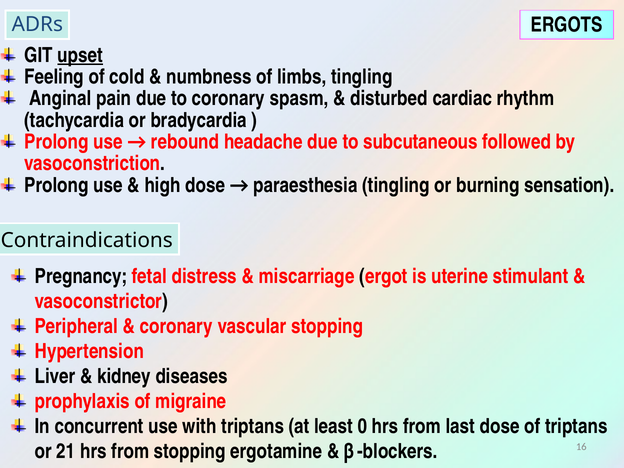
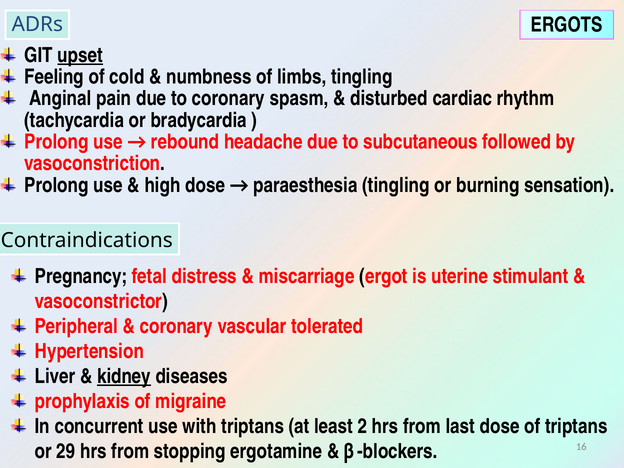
vascular stopping: stopping -> tolerated (327, 327)
kidney underline: none -> present (124, 376)
0: 0 -> 2 (362, 426)
21: 21 -> 29 (66, 451)
